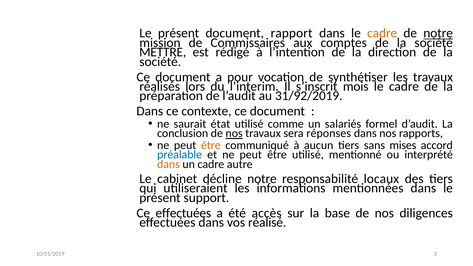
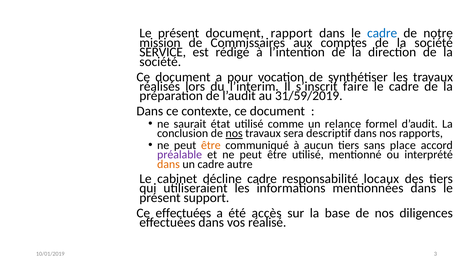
cadre colour: orange -> blue (382, 33)
notre underline: present -> none (438, 33)
METTRE: METTRE -> SERVICE (163, 52)
mois: mois -> faire (356, 86)
31/92/2019: 31/92/2019 -> 31/59/2019 (309, 96)
salariés: salariés -> relance (343, 124)
réponses: réponses -> descriptif (329, 133)
mises: mises -> place (403, 145)
préalable colour: blue -> purple (180, 155)
décline notre: notre -> cadre (262, 179)
